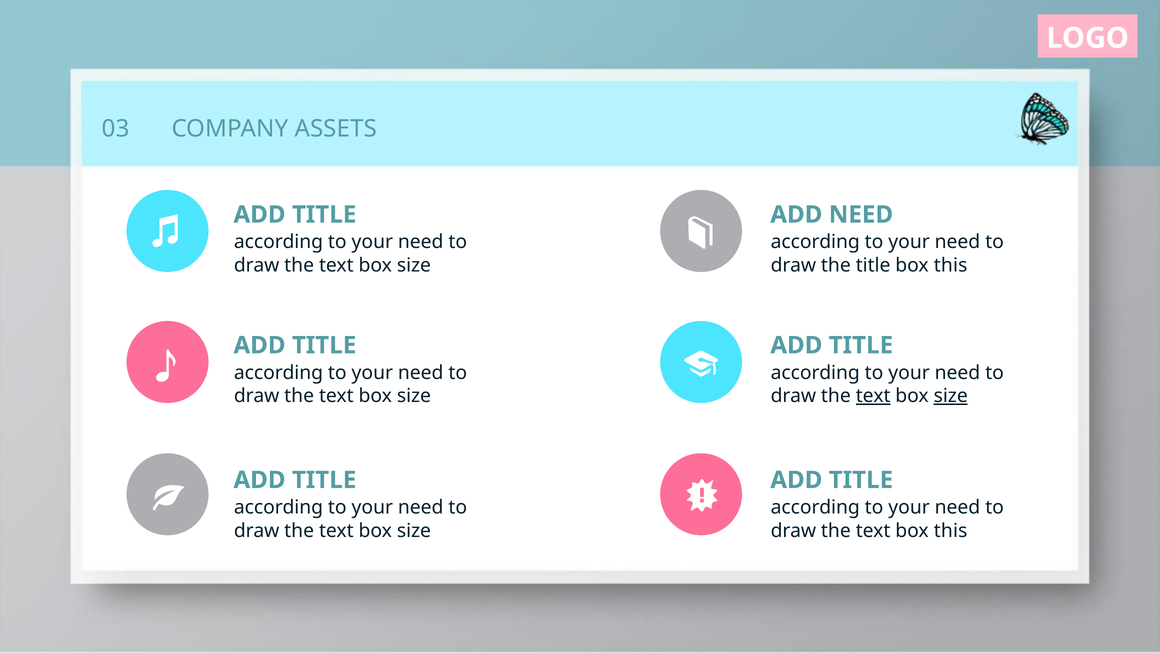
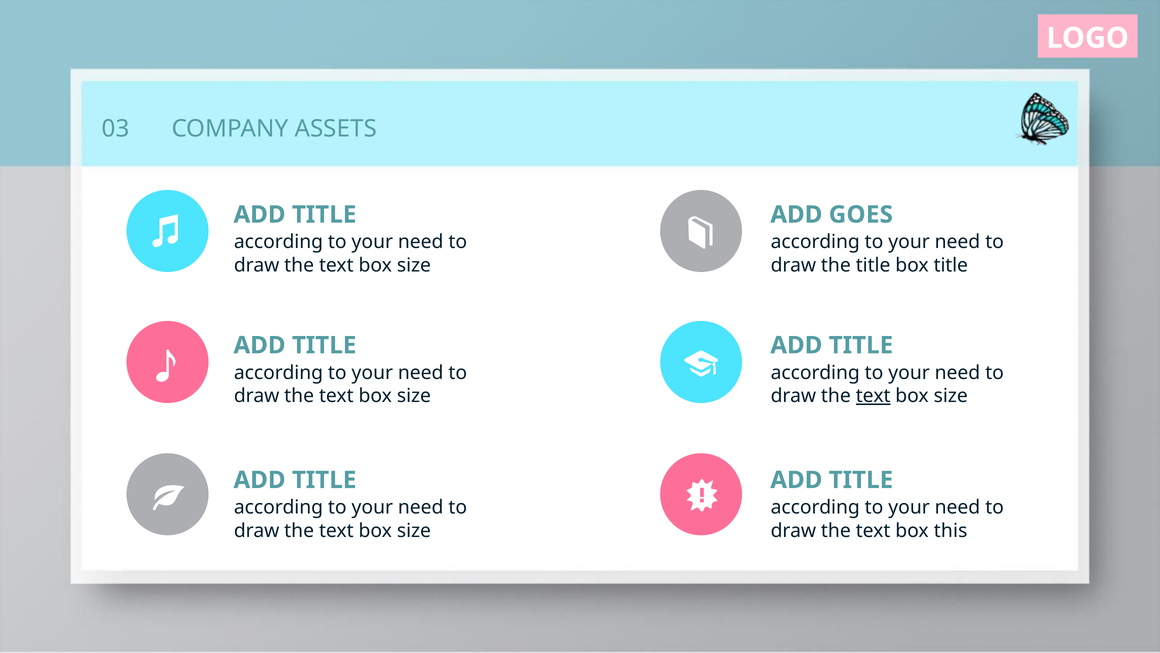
ADD NEED: NEED -> GOES (861, 214)
this: this -> title (951, 265)
size underline: present -> none (951, 396)
